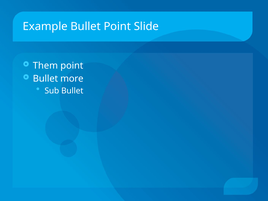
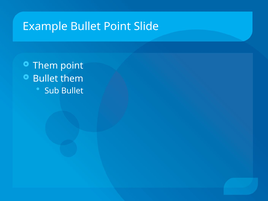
Bullet more: more -> them (72, 79)
